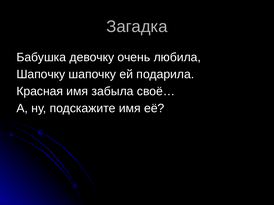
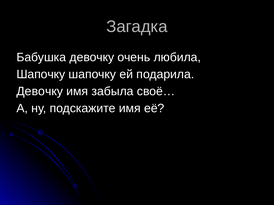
Красная: Красная -> Девочку (40, 92)
